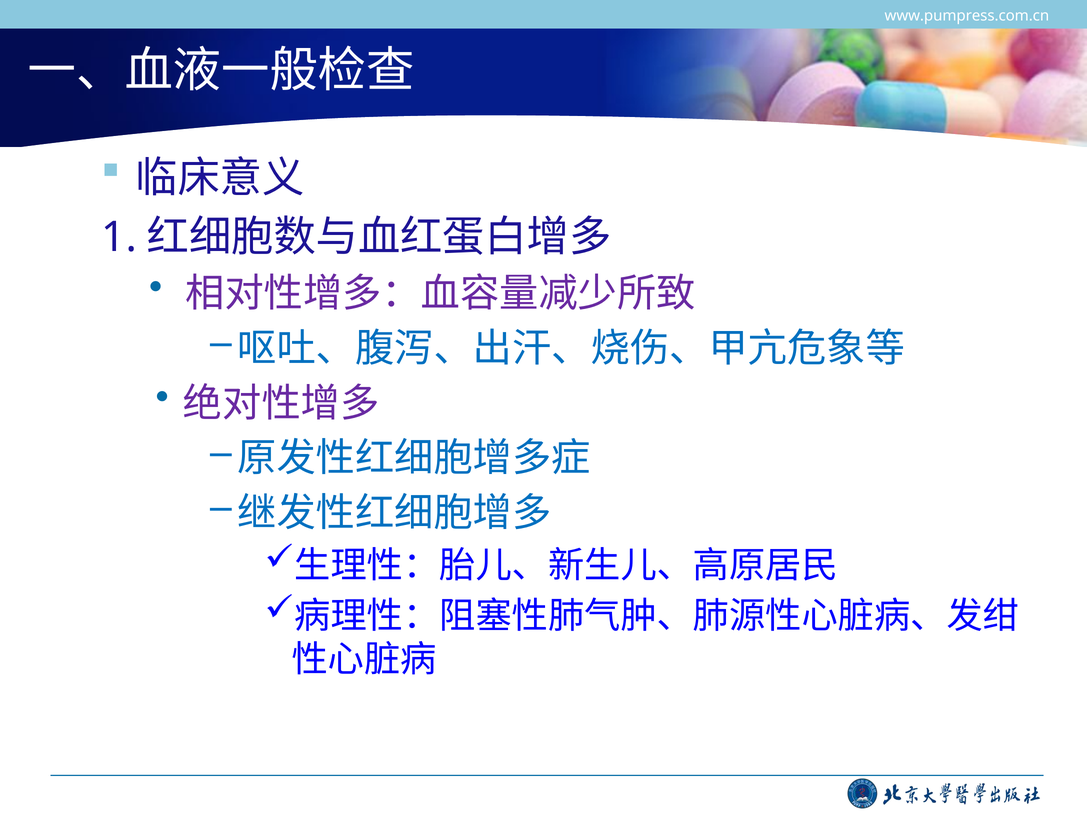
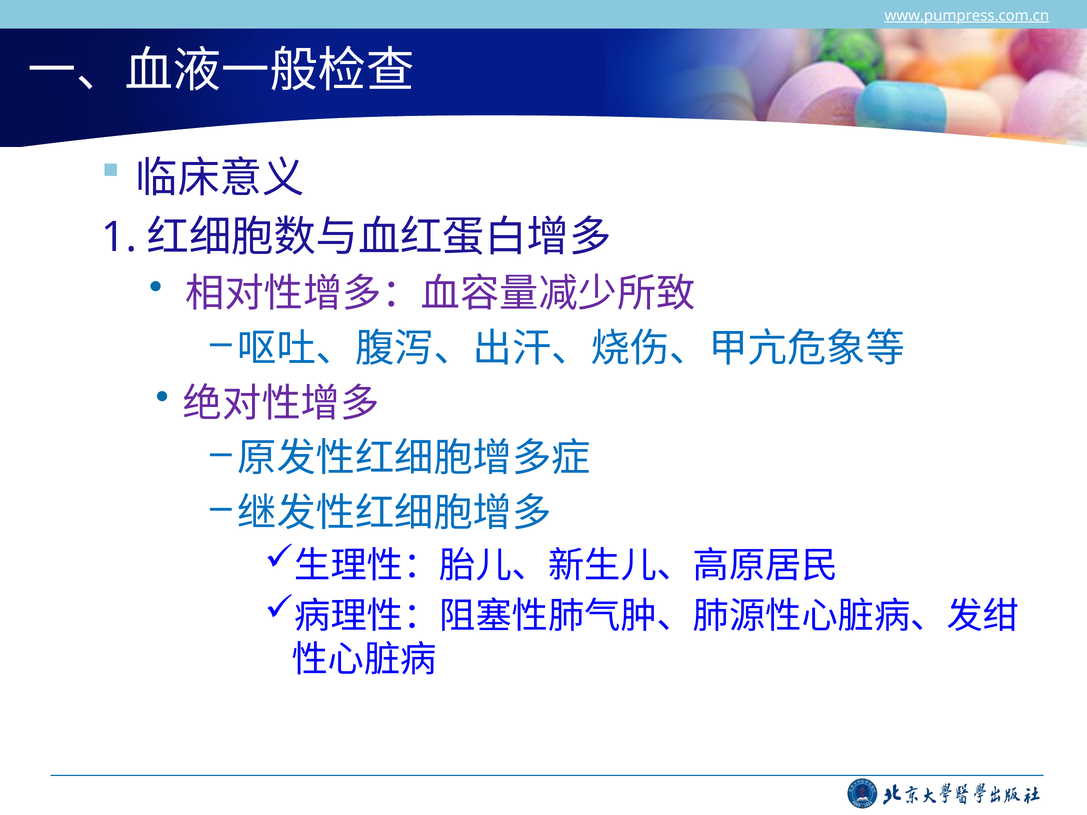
www.pumpress.com.cn underline: none -> present (967, 16)
